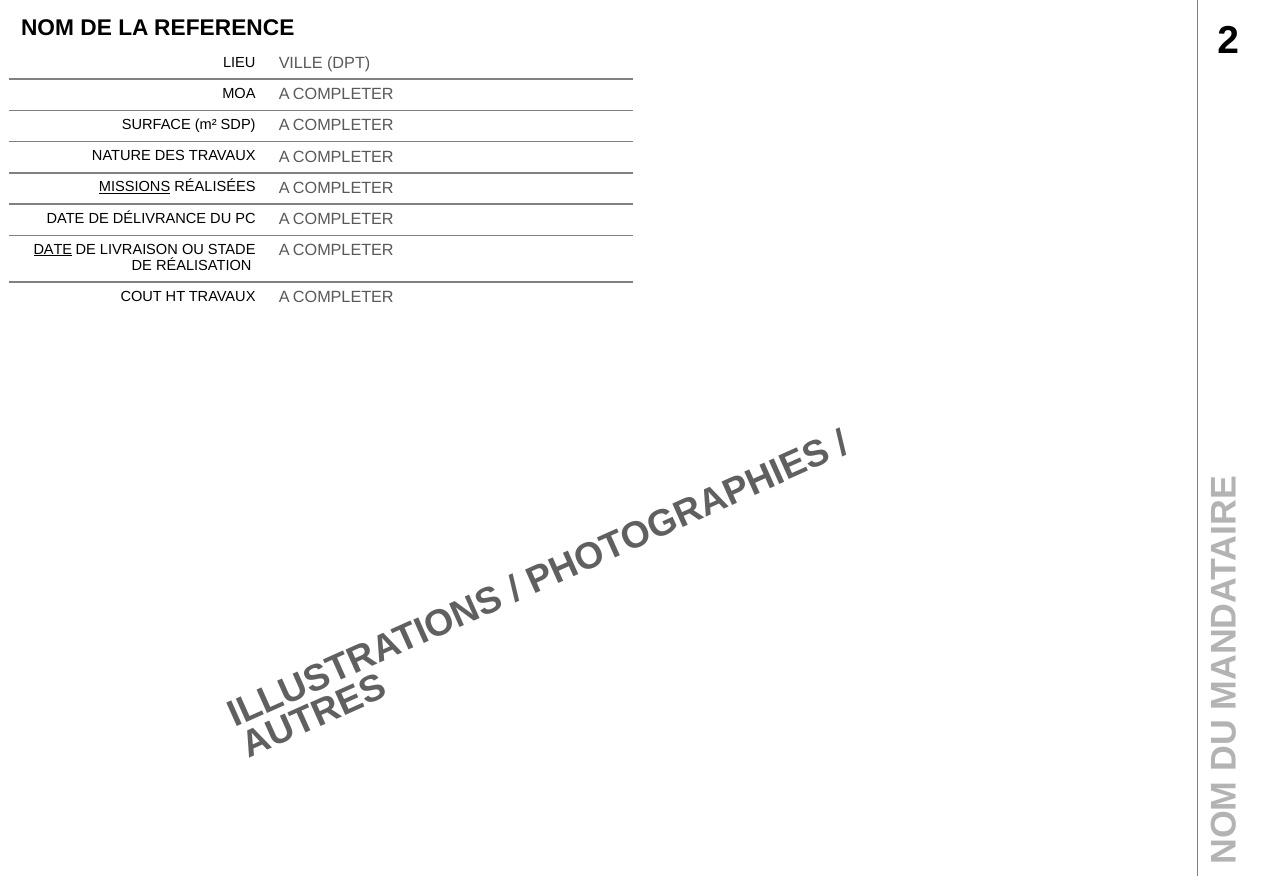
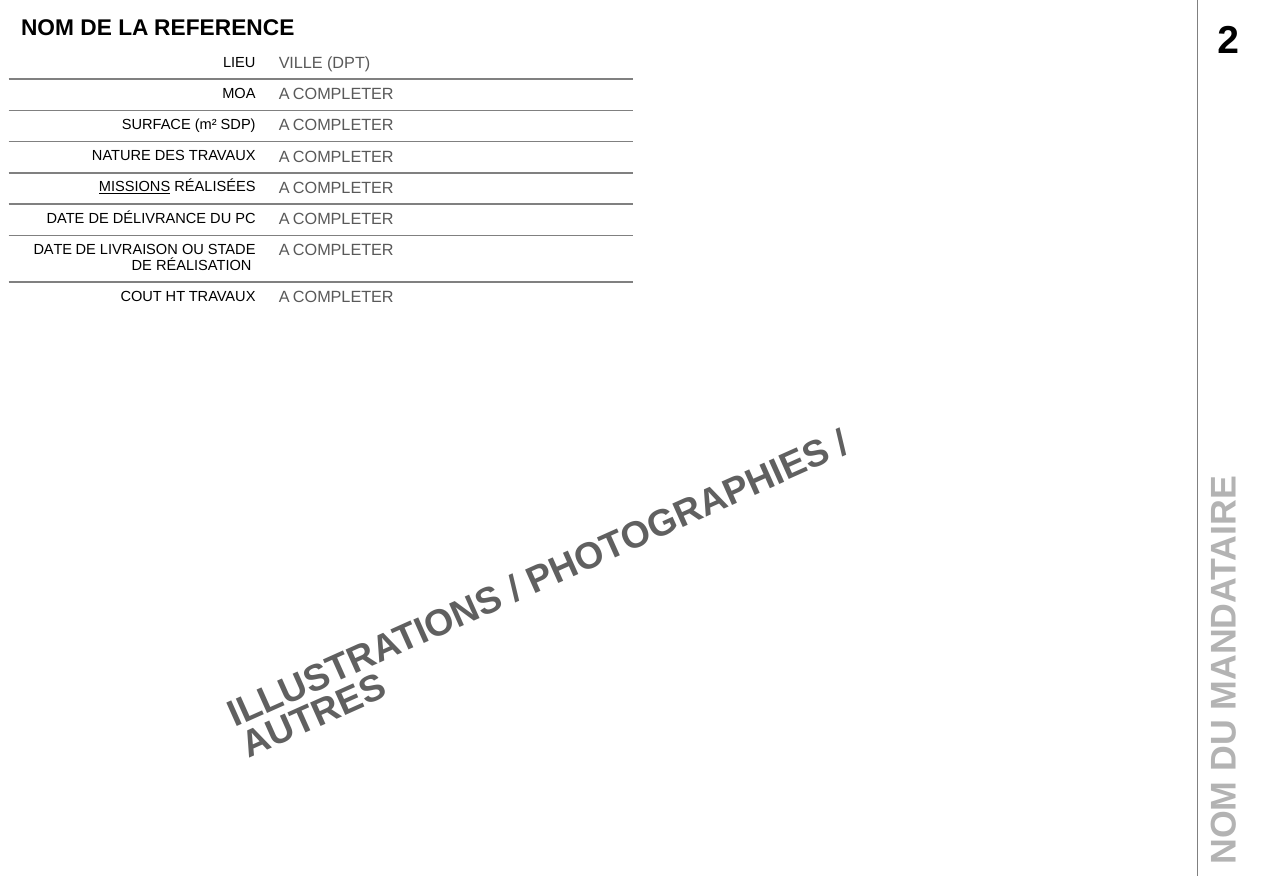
DATE underline: present -> none (53, 249)
